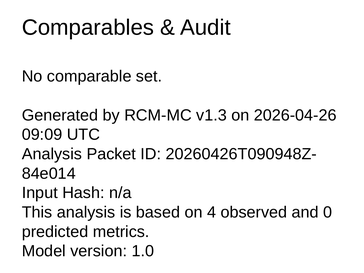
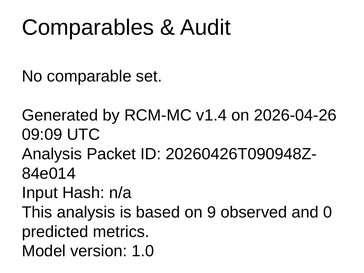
v1.3: v1.3 -> v1.4 (212, 115)
4: 4 -> 9 (212, 212)
